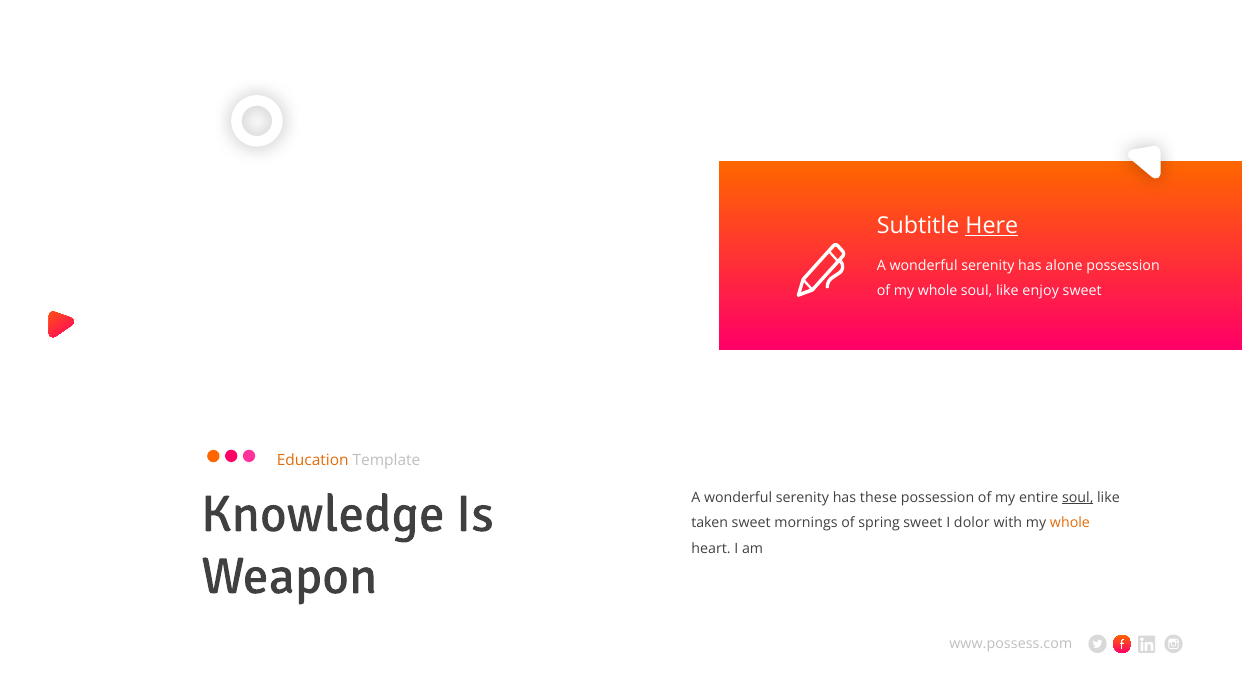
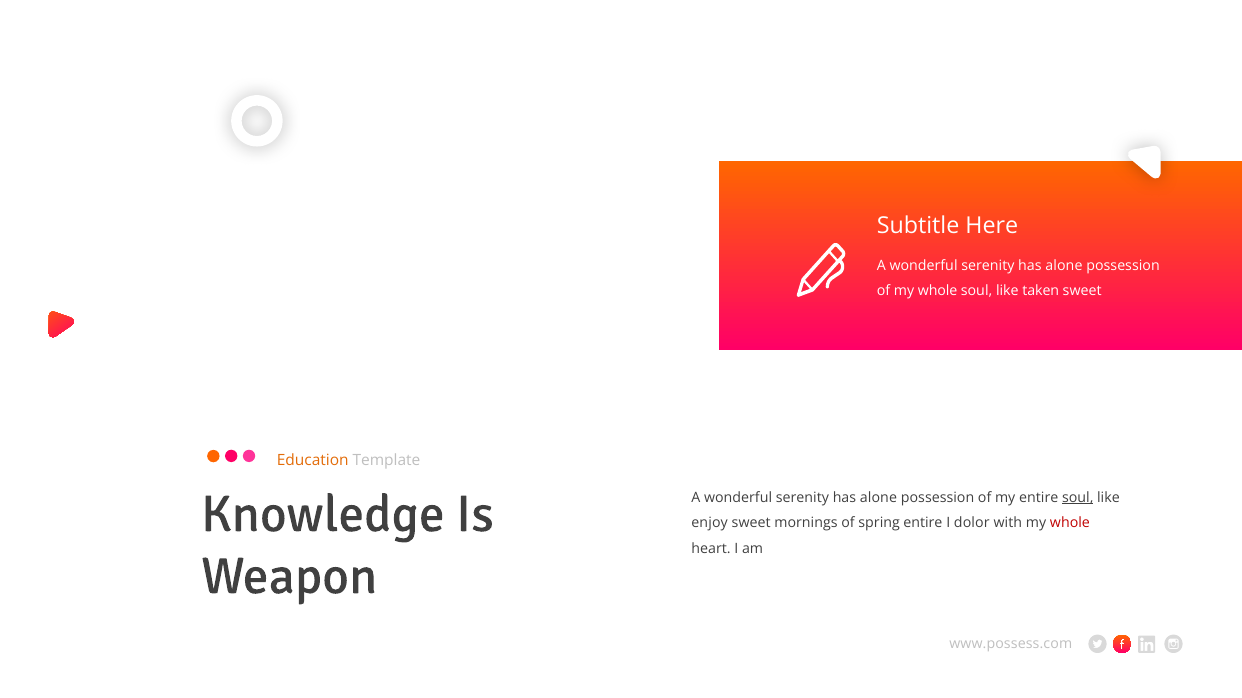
Here underline: present -> none (992, 226)
enjoy: enjoy -> taken (1041, 292)
these: these -> alone (878, 498)
taken: taken -> enjoy (710, 524)
spring sweet: sweet -> entire (923, 524)
whole colour: orange -> red (1070, 524)
